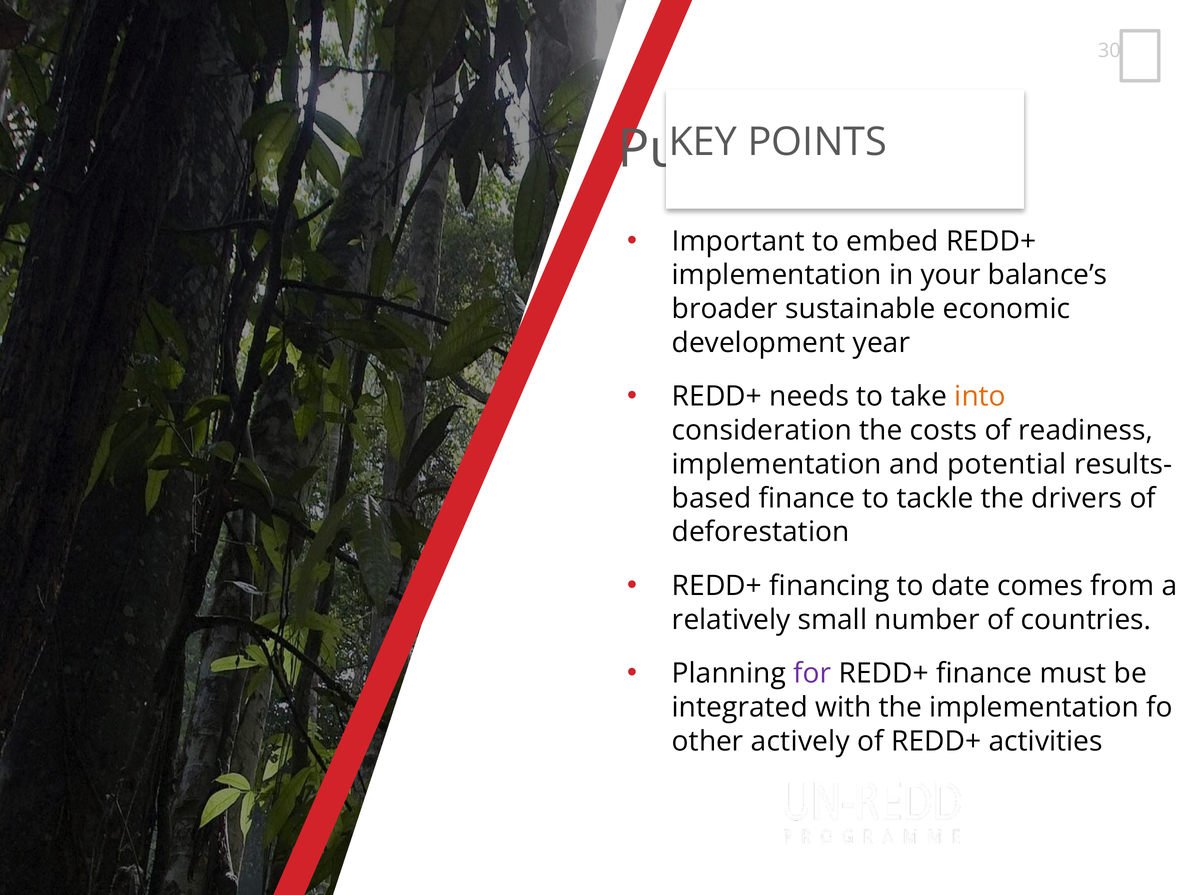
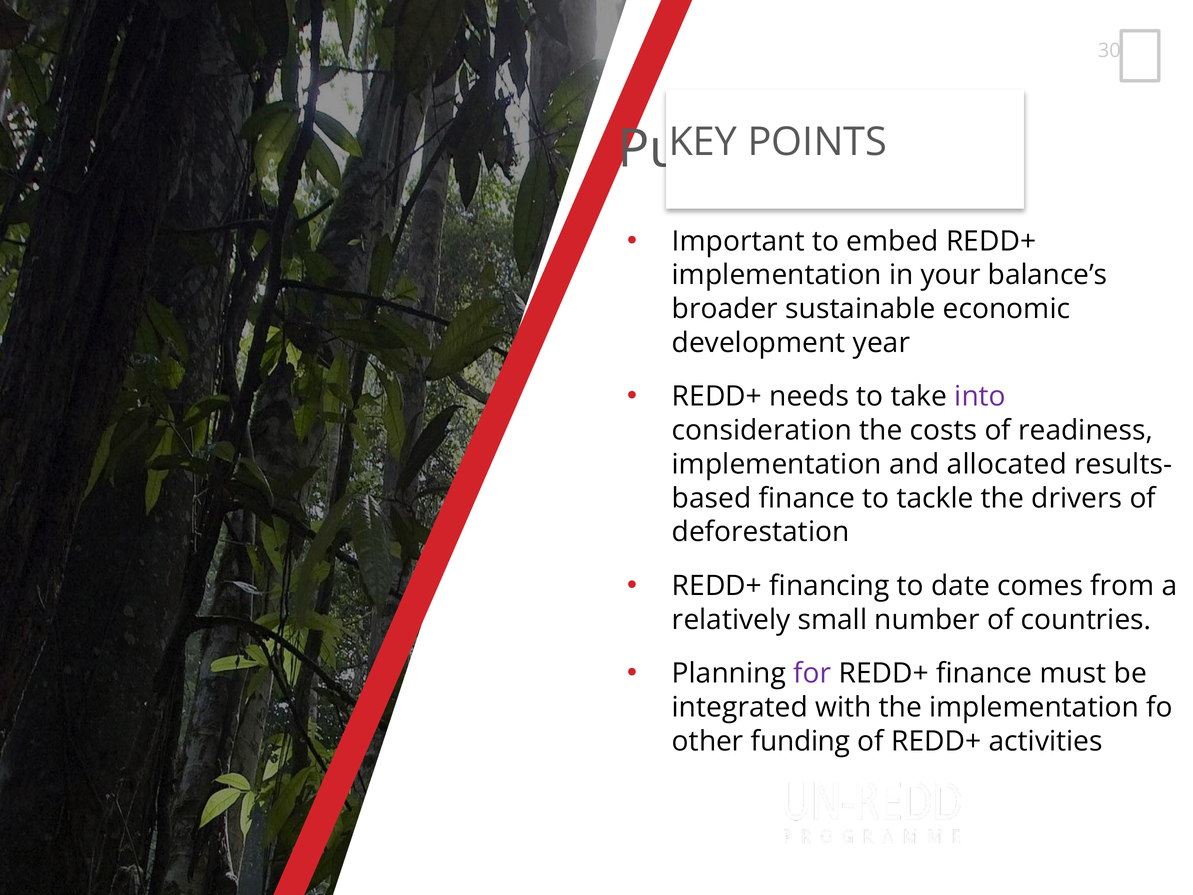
into colour: orange -> purple (980, 397)
potential: potential -> allocated (1007, 464)
actively: actively -> funding (801, 741)
